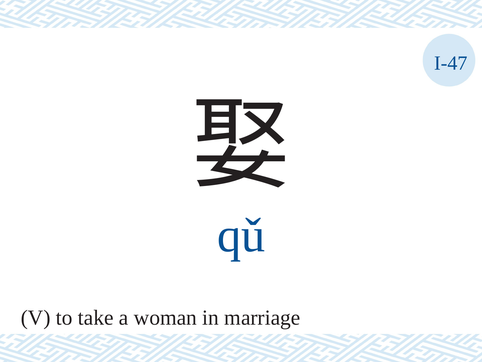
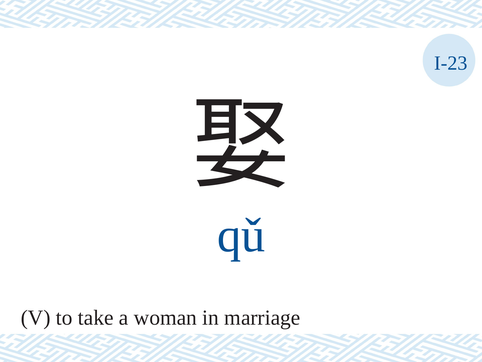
I-47: I-47 -> I-23 (451, 63)
